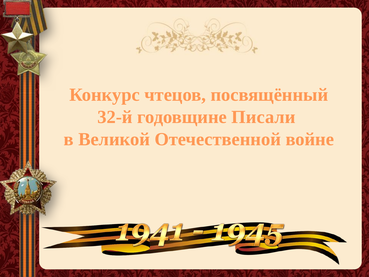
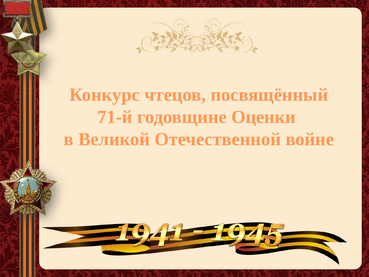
32-й: 32-й -> 71-й (115, 117)
Писали: Писали -> Оценки (264, 117)
